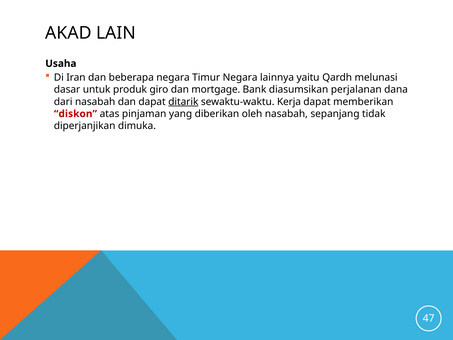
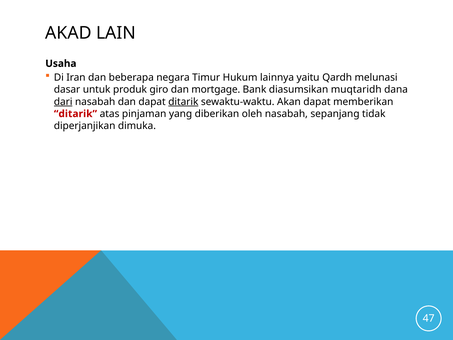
Timur Negara: Negara -> Hukum (240, 77)
perjalanan: perjalanan -> muqtaridh (356, 90)
dari underline: none -> present (63, 102)
Kerja: Kerja -> Akan (289, 102)
diskon: diskon -> ditarik (75, 114)
